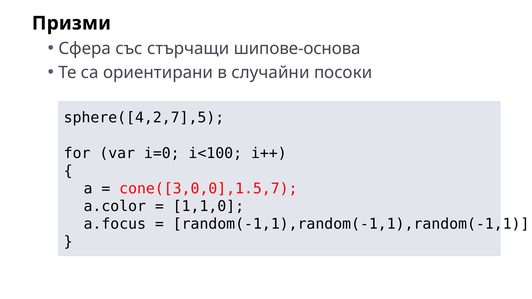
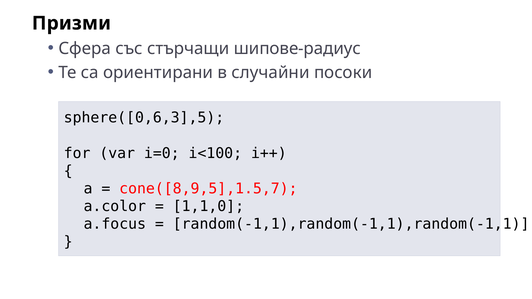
шипове-основа: шипове-основа -> шипове-радиус (297, 48)
sphere([4,2,7],5: sphere([4,2,7],5 -> sphere([0,6,3],5 (144, 118)
cone([3,0,0],1.5,7: cone([3,0,0],1.5,7 -> cone([8,9,5],1.5,7 (208, 189)
